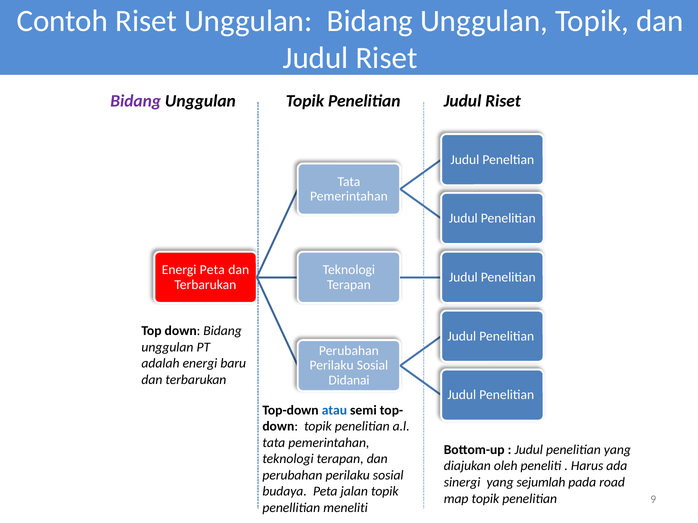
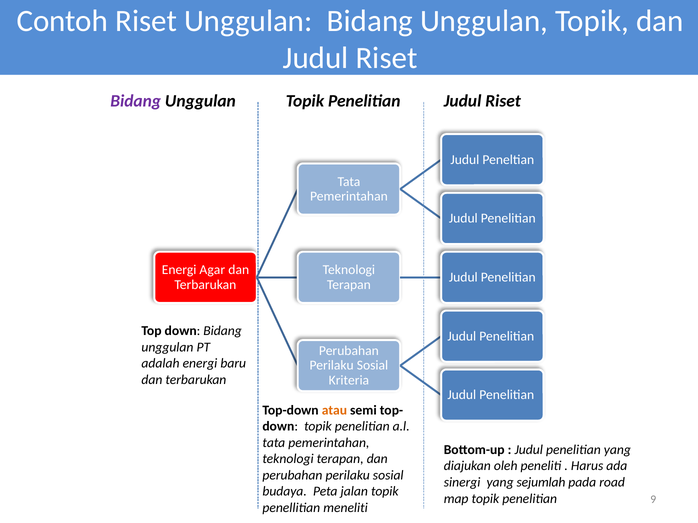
Energi Peta: Peta -> Agar (212, 270)
Didanai: Didanai -> Kriteria (349, 381)
atau colour: blue -> orange (334, 410)
